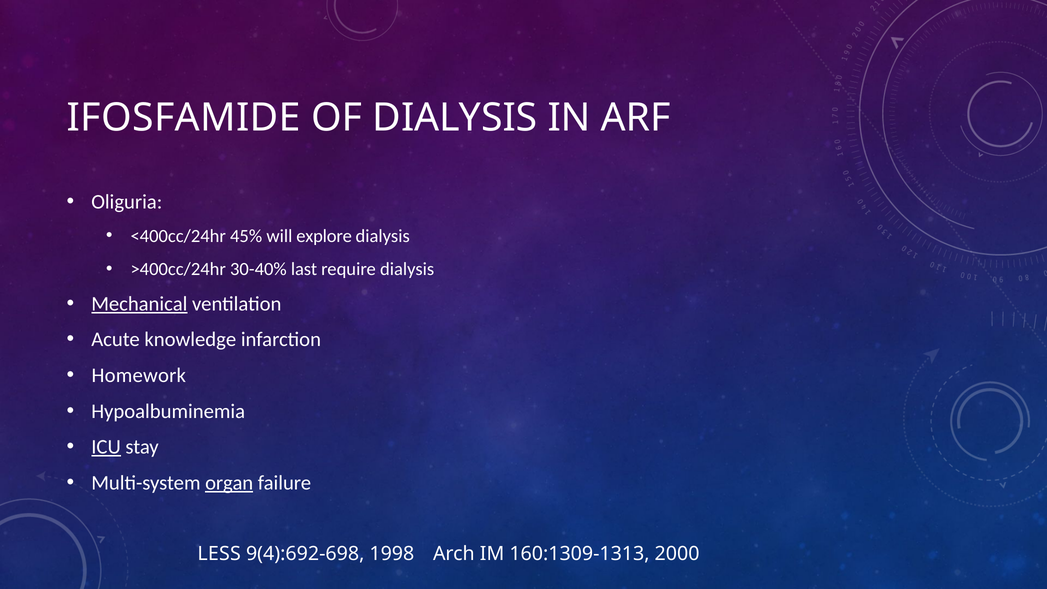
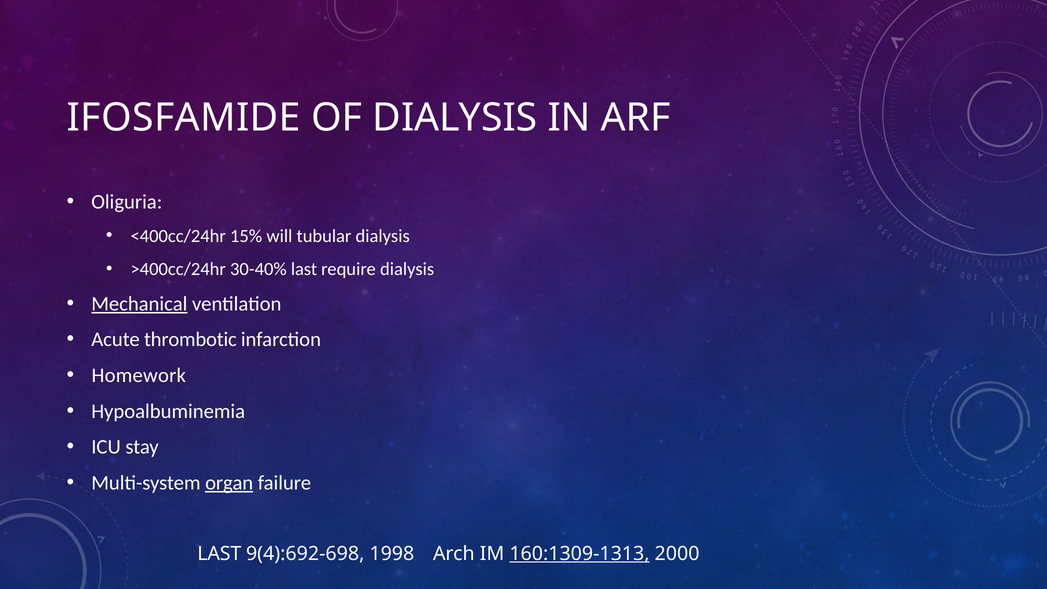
45%: 45% -> 15% (246, 236)
explore: explore -> tubular (324, 236)
knowledge: knowledge -> thrombotic (190, 340)
ICU underline: present -> none (106, 447)
LESS: LESS -> LAST (219, 554)
160:1309-1313 underline: none -> present (579, 554)
